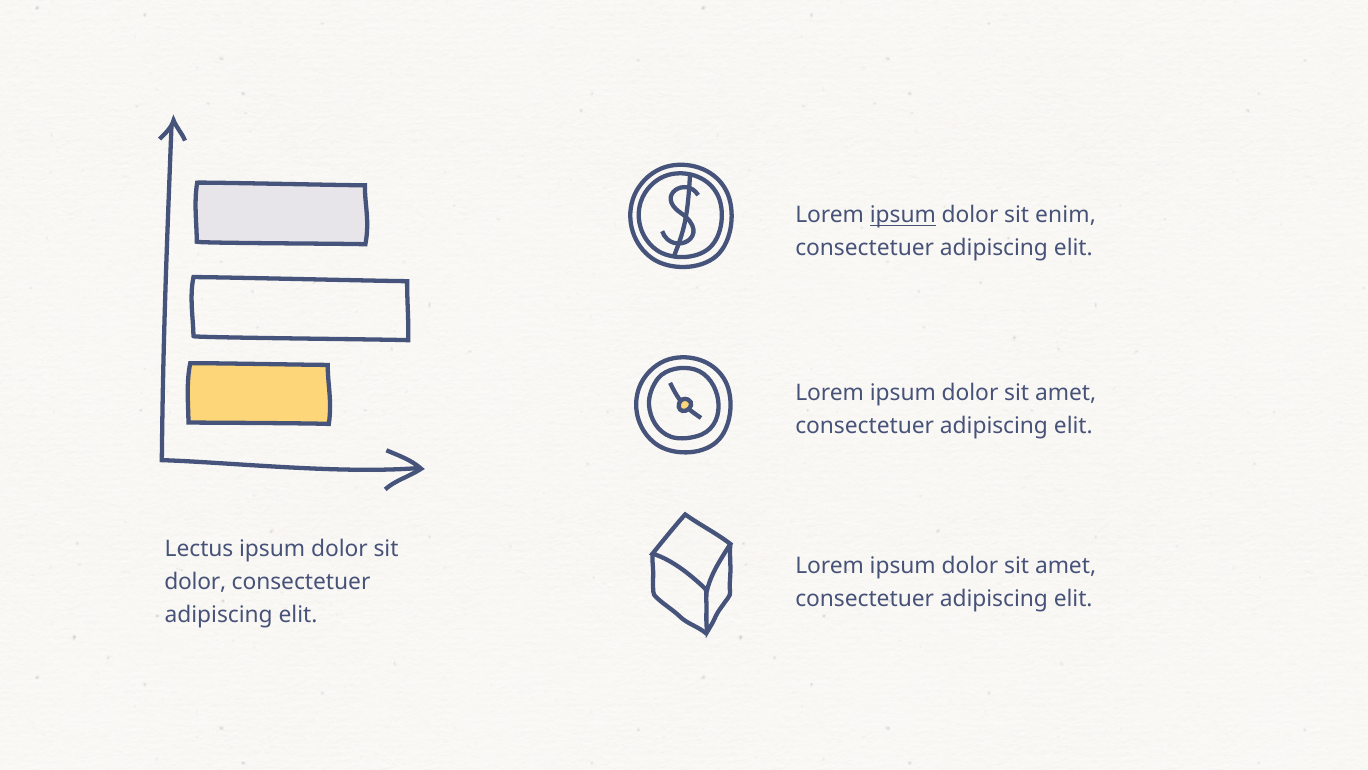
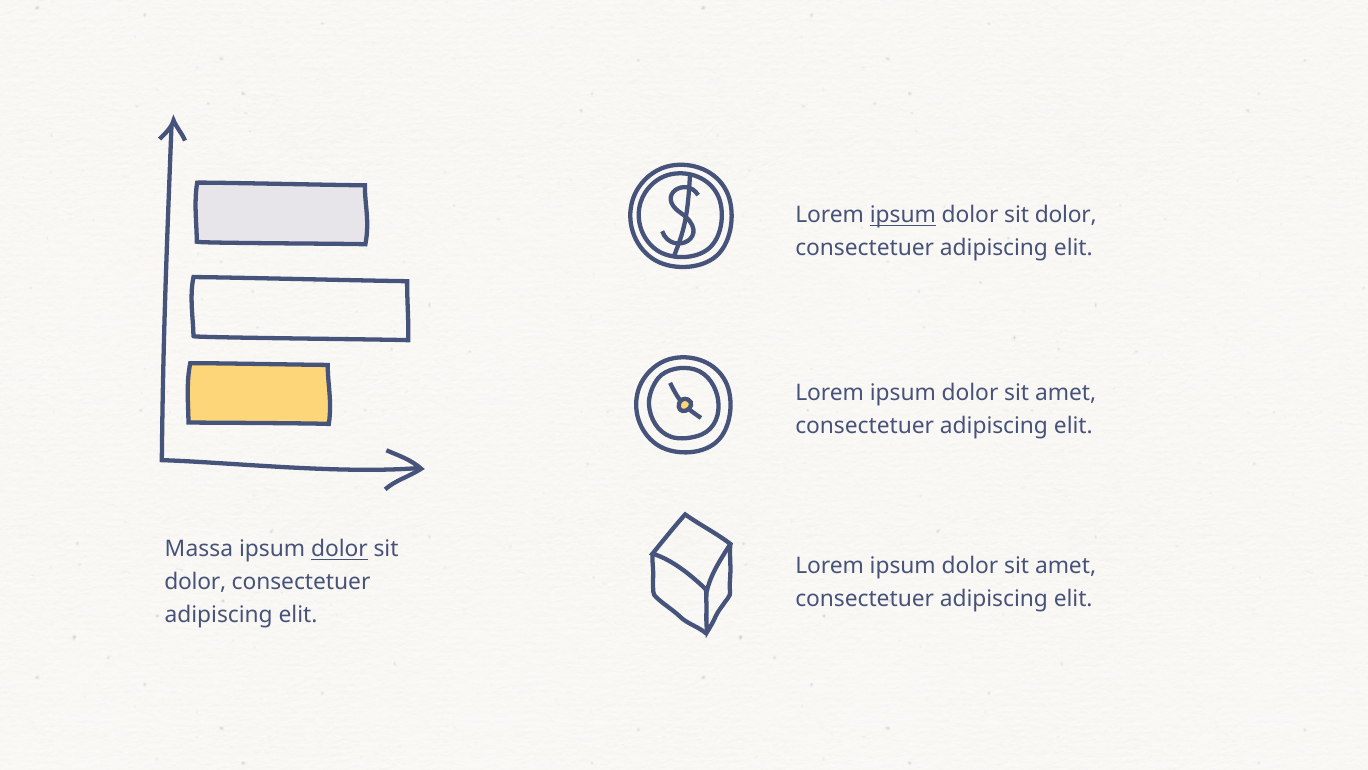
enim: enim -> dolor (1066, 215)
Lectus: Lectus -> Massa (199, 549)
dolor underline: none -> present (339, 549)
